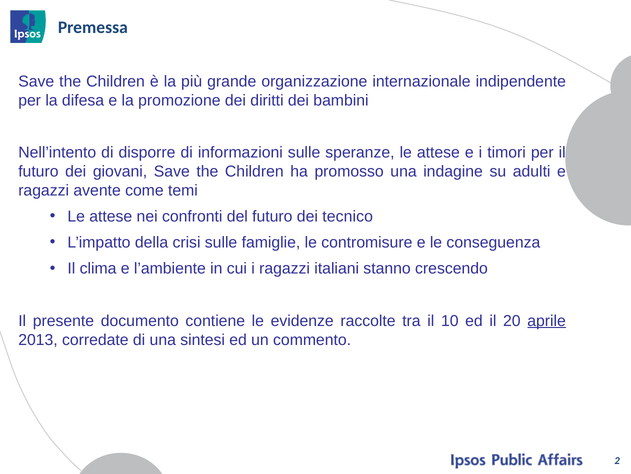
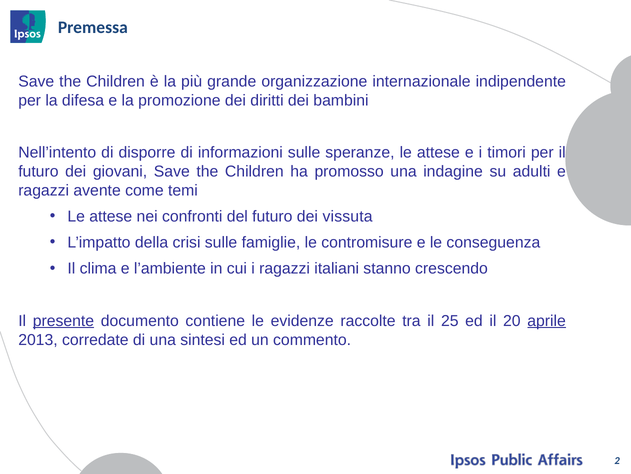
tecnico: tecnico -> vissuta (348, 216)
presente underline: none -> present (63, 320)
10: 10 -> 25 (450, 320)
